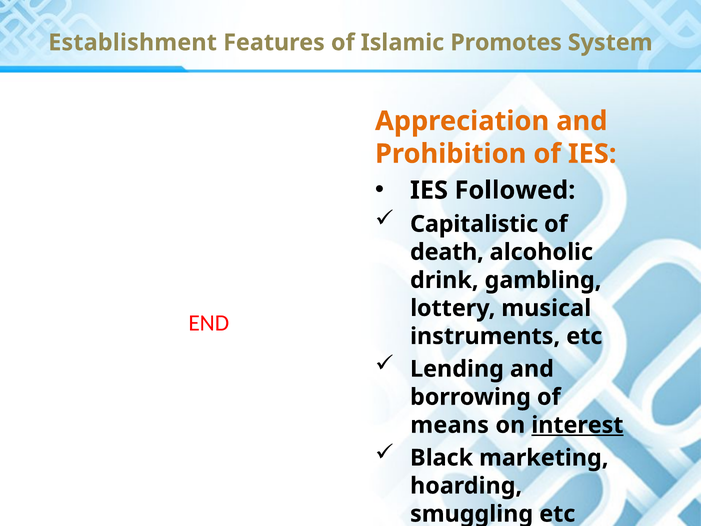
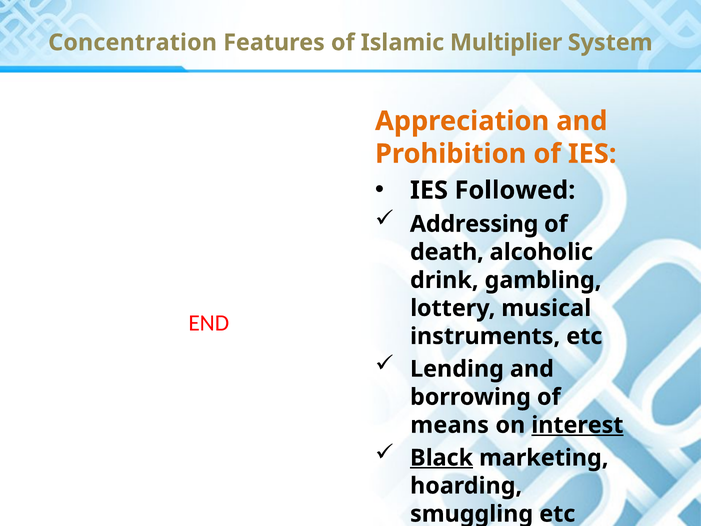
Establishment: Establishment -> Concentration (133, 43)
Promotes: Promotes -> Multiplier (506, 43)
Capitalistic: Capitalistic -> Addressing (474, 224)
Black underline: none -> present (442, 458)
